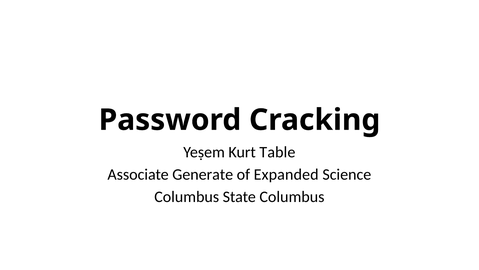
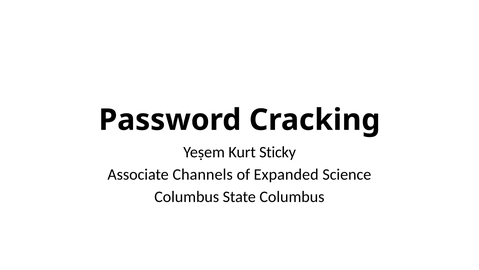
Table: Table -> Sticky (278, 152)
Generate: Generate -> Channels (203, 174)
